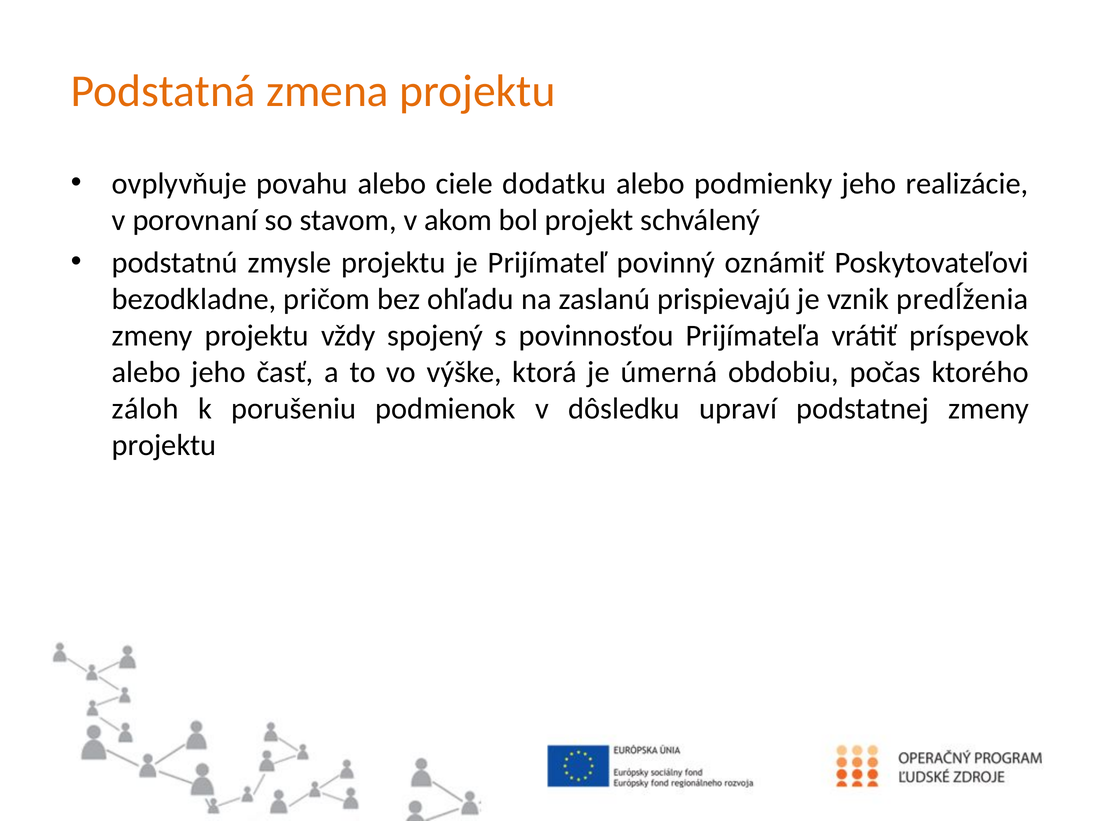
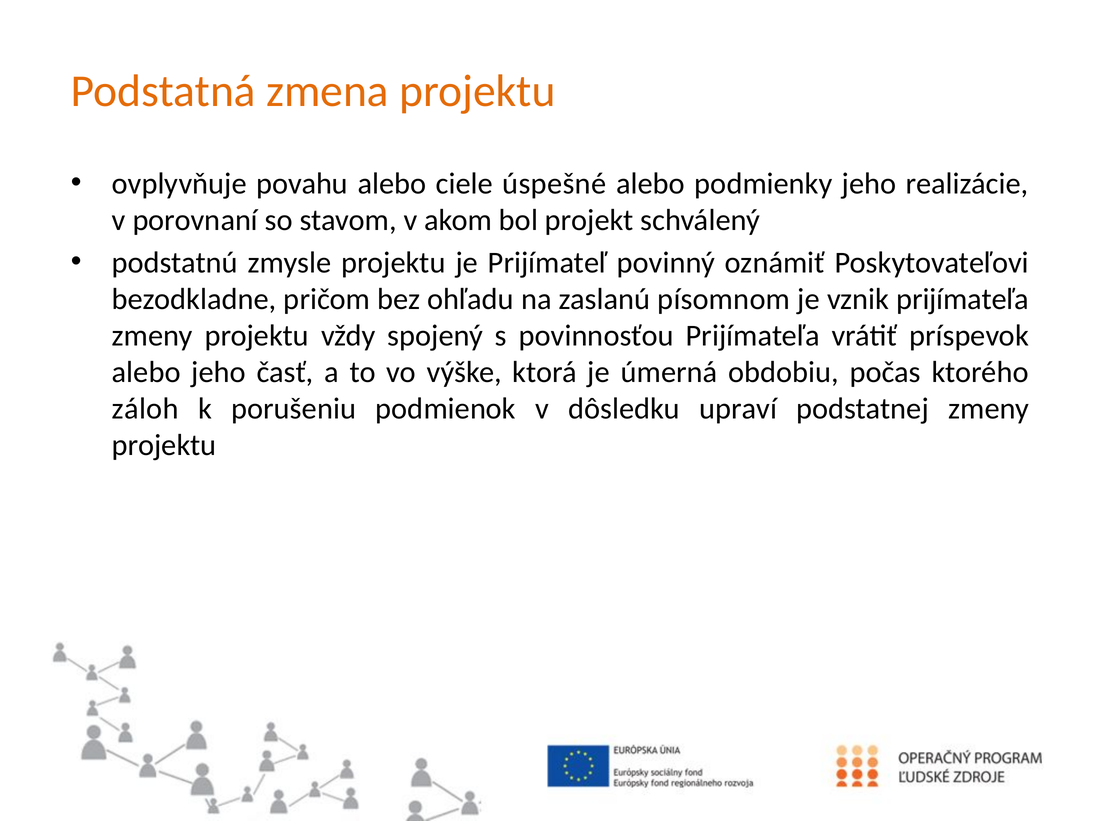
dodatku: dodatku -> úspešné (554, 184)
prispievajú: prispievajú -> písomnom (724, 299)
vznik predĺženia: predĺženia -> prijímateľa (963, 299)
